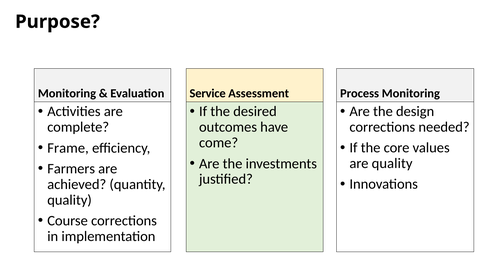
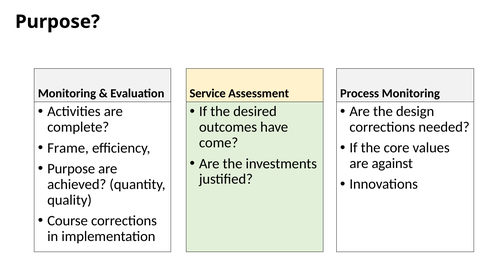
are quality: quality -> against (392, 164)
Farmers: Farmers -> Purpose (71, 169)
